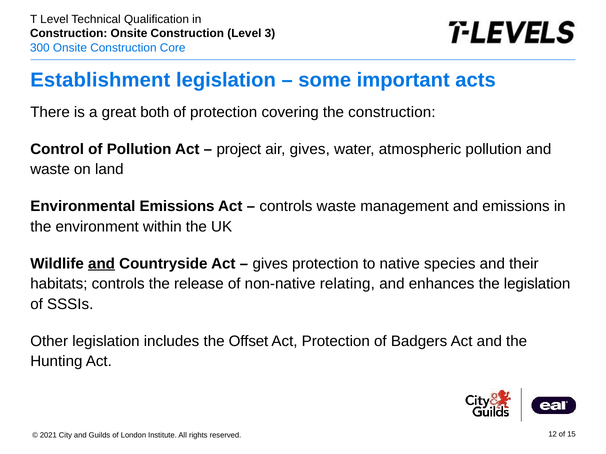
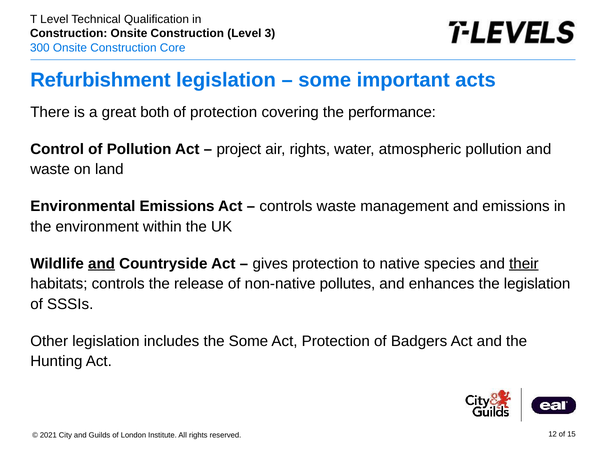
Establishment: Establishment -> Refurbishment (100, 80)
the construction: construction -> performance (392, 112)
air gives: gives -> rights (310, 149)
their underline: none -> present (524, 264)
relating: relating -> pollutes (347, 284)
the Offset: Offset -> Some (248, 341)
